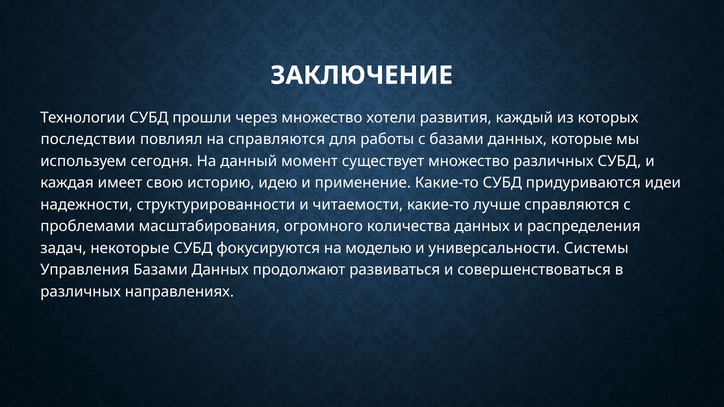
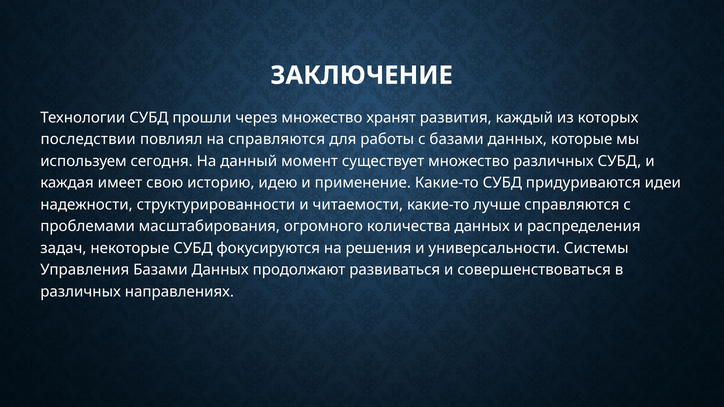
хотели: хотели -> хранят (391, 118)
моделью: моделью -> решения (378, 248)
